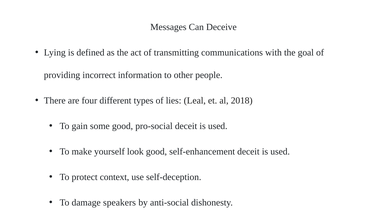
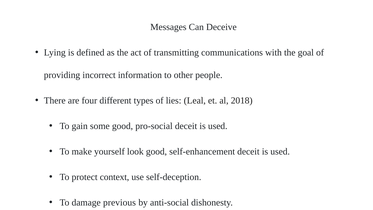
speakers: speakers -> previous (119, 202)
